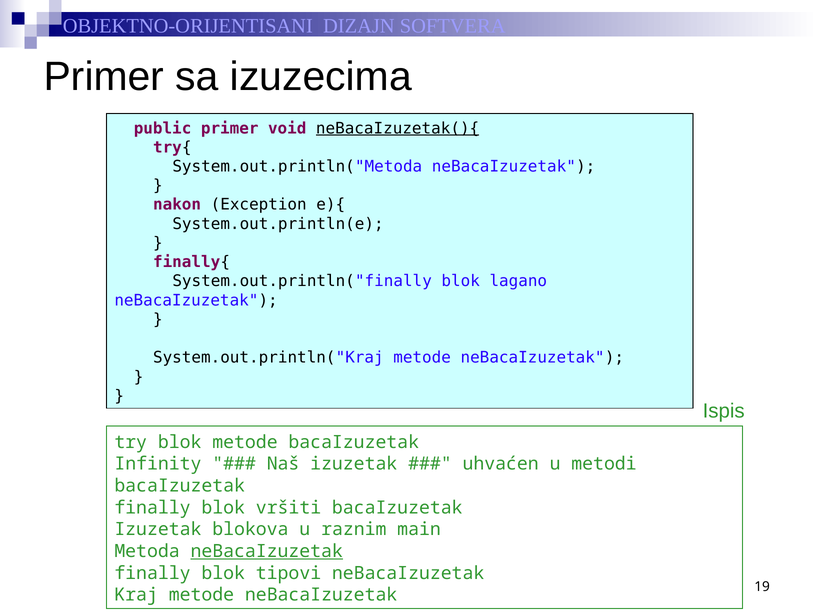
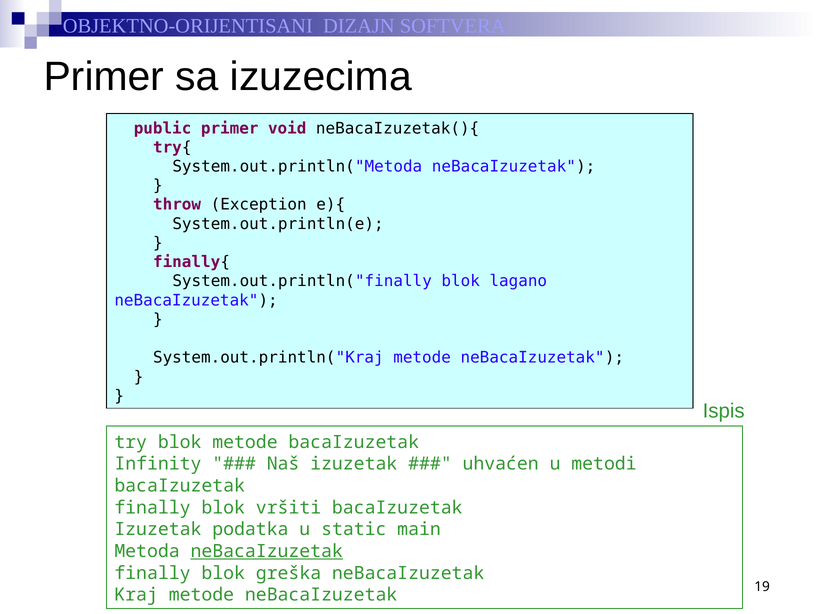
neBacaIzuzetak(){ underline: present -> none (398, 128)
nakon: nakon -> throw (177, 205)
blokova: blokova -> podatka (250, 530)
raznim: raznim -> static (354, 530)
tipovi: tipovi -> greška (289, 573)
